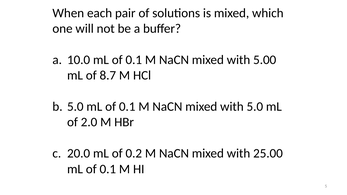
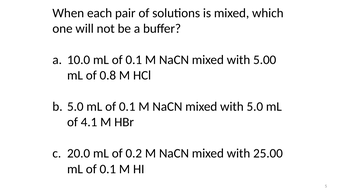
8.7: 8.7 -> 0.8 (108, 75)
2.0: 2.0 -> 4.1 (89, 122)
